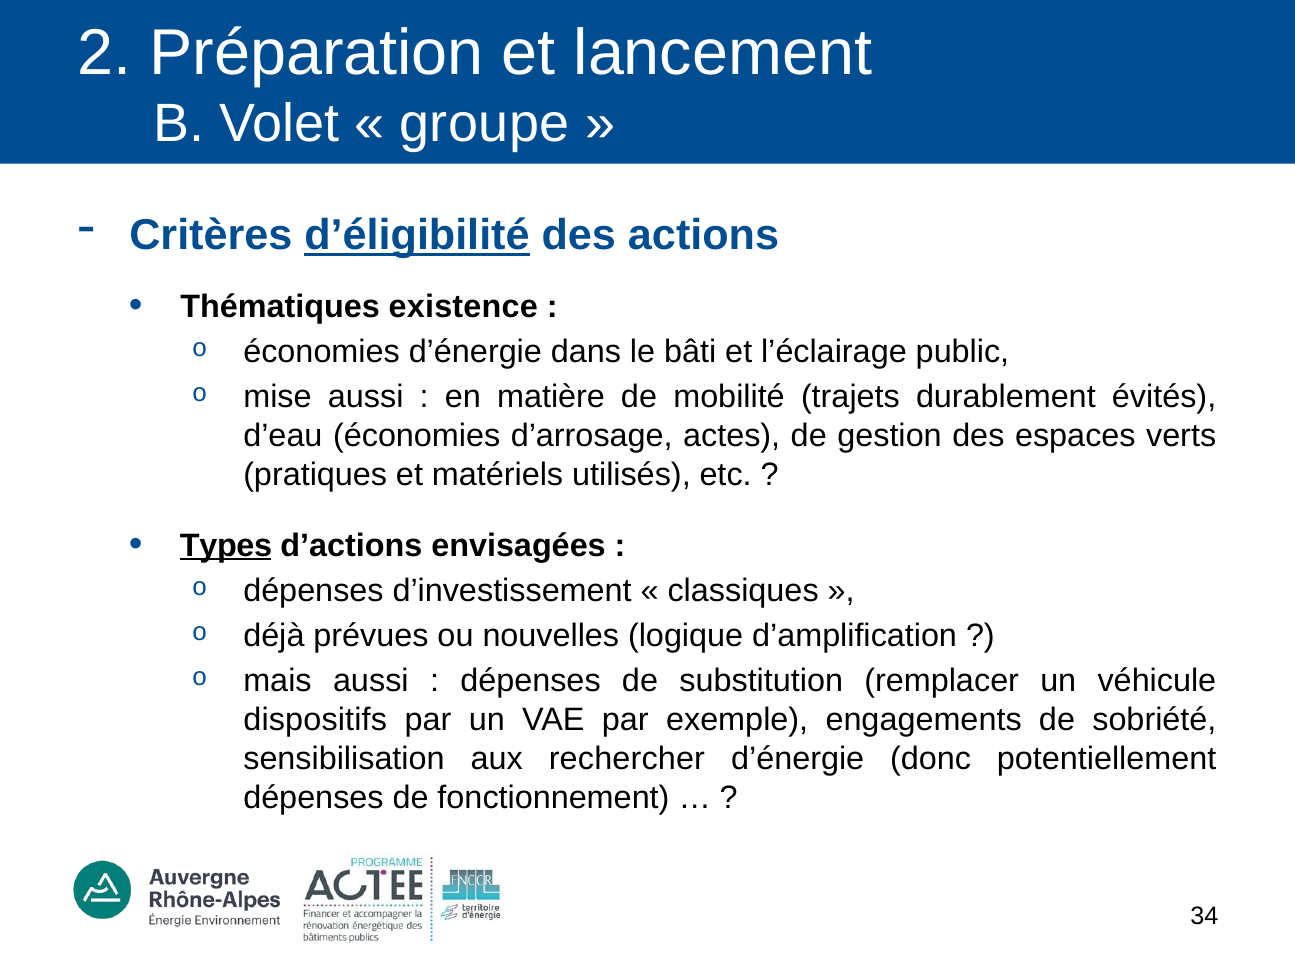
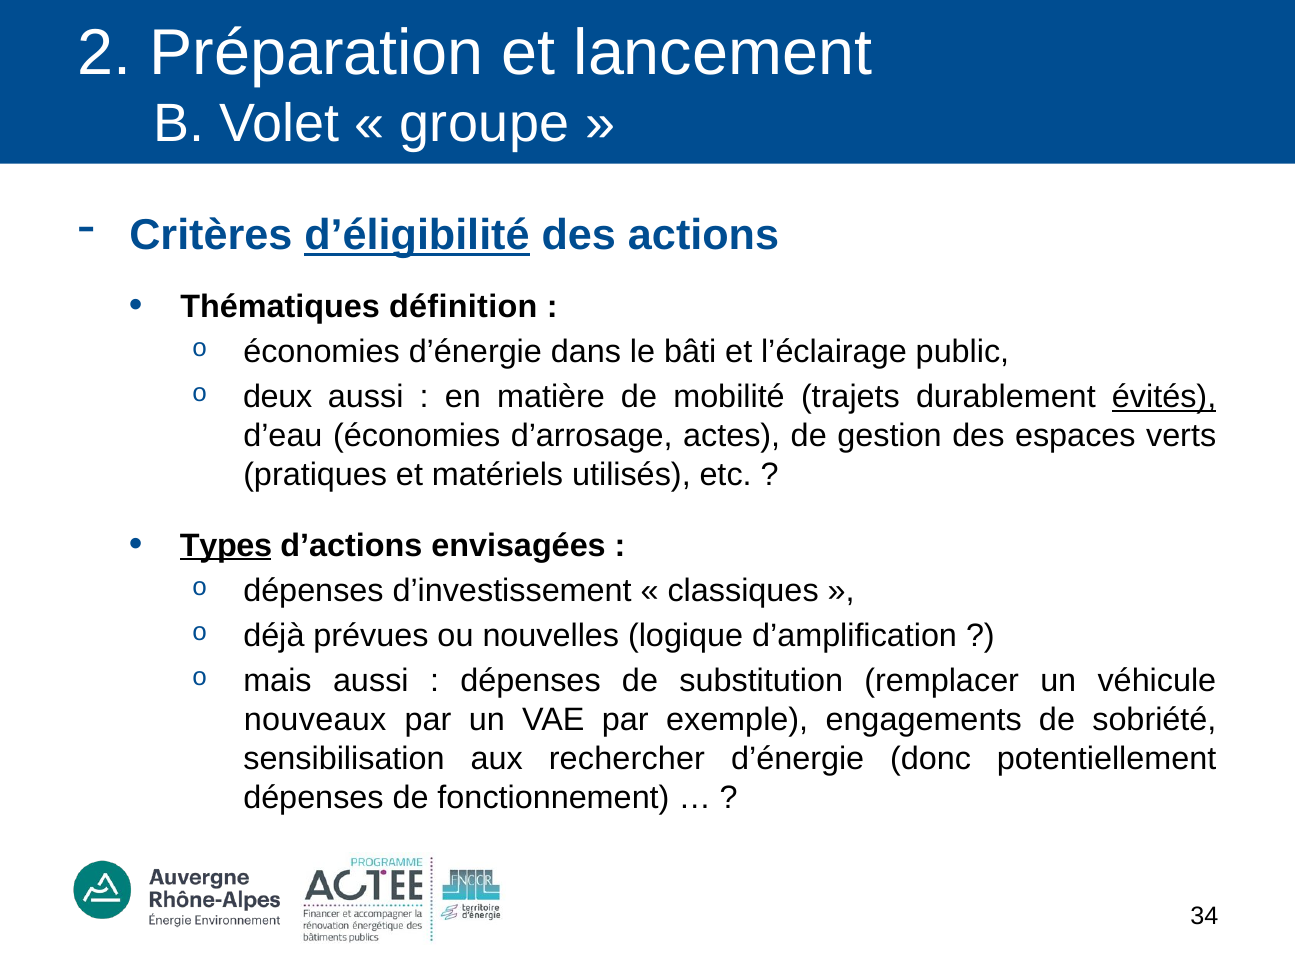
existence: existence -> définition (463, 307)
mise: mise -> deux (278, 397)
évités underline: none -> present (1164, 397)
dispositifs: dispositifs -> nouveaux (315, 720)
